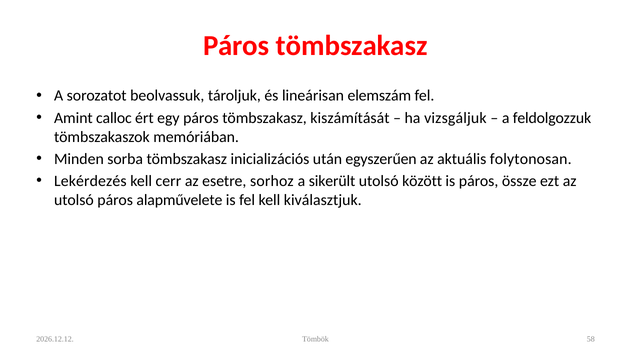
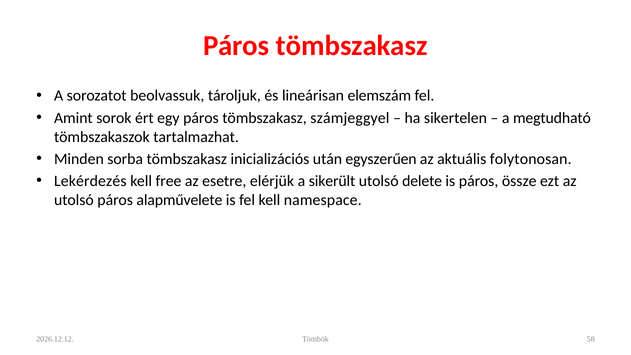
calloc: calloc -> sorok (114, 118)
kiszámítását: kiszámítását -> számjeggyel (350, 118)
vizsgáljuk: vizsgáljuk -> sikertelen (455, 118)
feldolgozzuk: feldolgozzuk -> megtudható (552, 118)
memóriában: memóriában -> tartalmazhat (196, 137)
cerr: cerr -> free (168, 181)
sorhoz: sorhoz -> elérjük (272, 181)
között: között -> delete (422, 181)
kiválasztjuk: kiválasztjuk -> namespace (323, 200)
